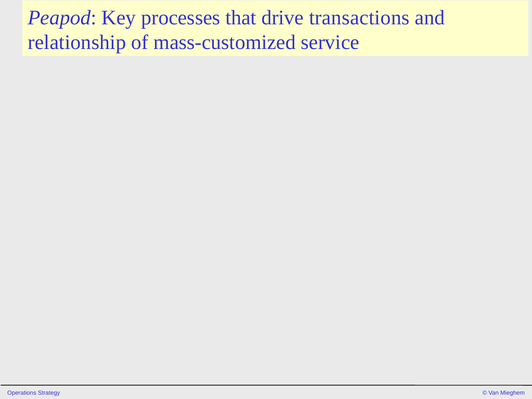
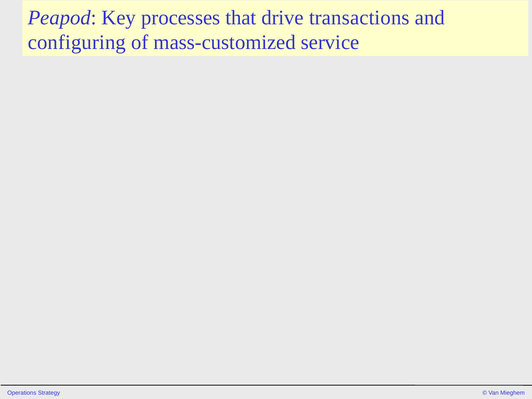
relationship: relationship -> configuring (77, 42)
